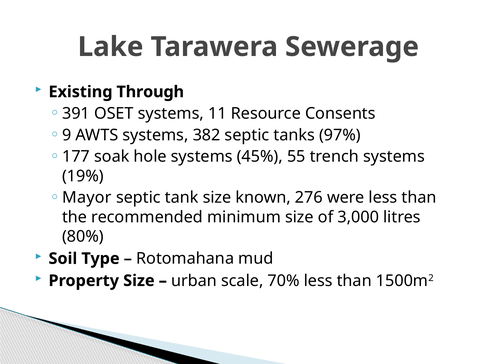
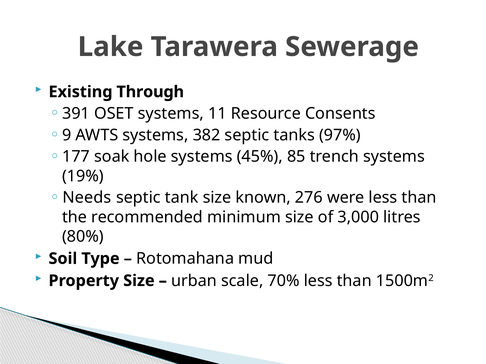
55: 55 -> 85 (296, 157)
Mayor: Mayor -> Needs (87, 198)
